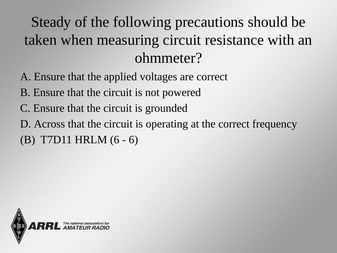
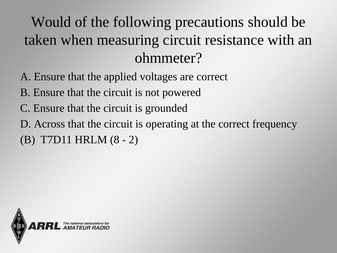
Steady: Steady -> Would (51, 22)
HRLM 6: 6 -> 8 (115, 139)
6: 6 -> 2 (133, 139)
